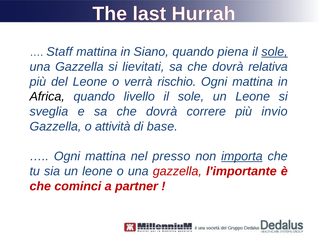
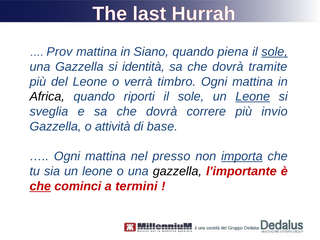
Staff: Staff -> Prov (59, 52)
lievitati: lievitati -> identità (143, 67)
relativa: relativa -> tramite (268, 67)
rischio: rischio -> timbro (177, 82)
livello: livello -> riporti (139, 97)
Leone underline: none -> present (253, 97)
gazzella colour: red -> black (177, 171)
che underline: none -> present (40, 186)
partner: partner -> termini (136, 186)
